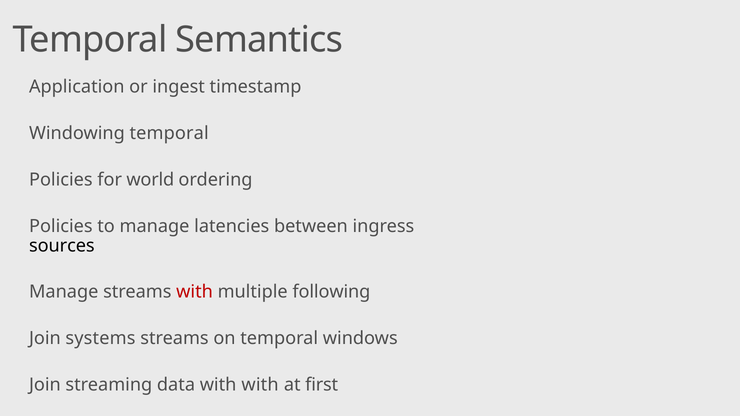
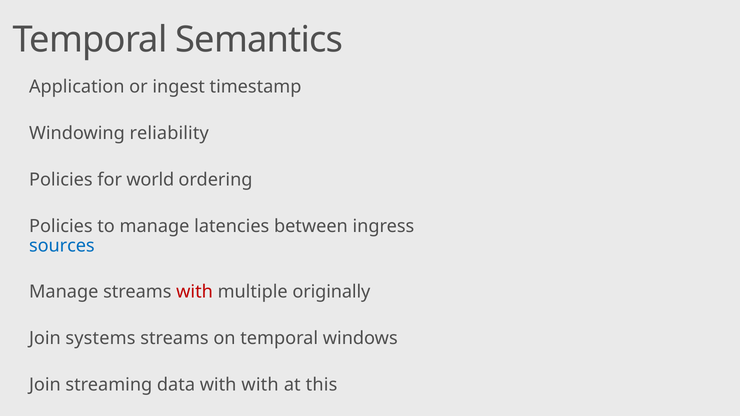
Windowing temporal: temporal -> reliability (169, 133)
sources colour: black -> blue (62, 246)
following: following -> originally (331, 292)
first: first -> this (322, 385)
